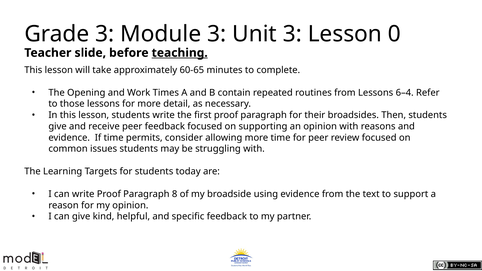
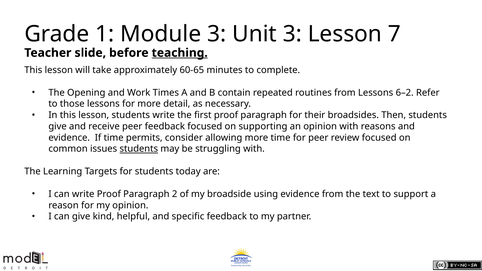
Grade 3: 3 -> 1 (105, 34)
0: 0 -> 7 (394, 34)
6–4: 6–4 -> 6–2 (405, 93)
students underline: none -> present (139, 149)
8: 8 -> 2 (175, 194)
